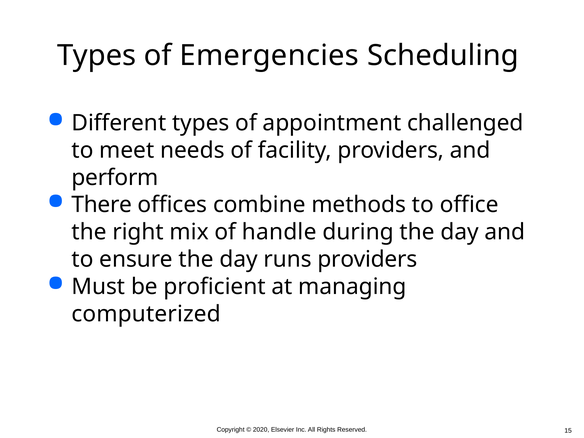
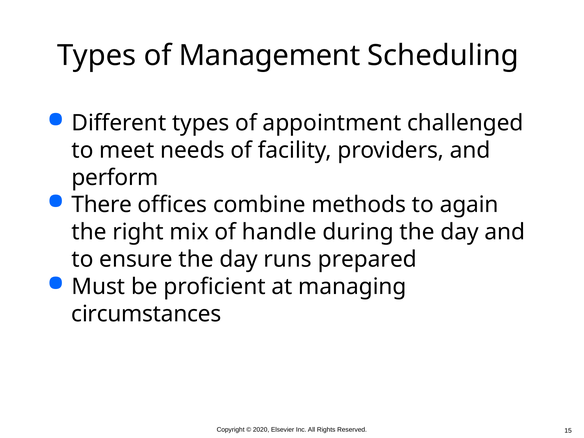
Emergencies: Emergencies -> Management (270, 56)
office: office -> again (469, 205)
runs providers: providers -> prepared (367, 259)
computerized: computerized -> circumstances (146, 314)
